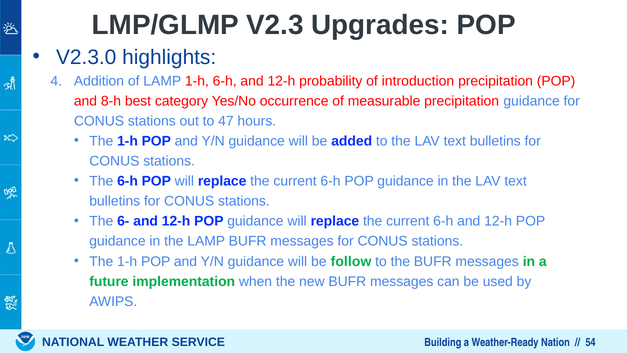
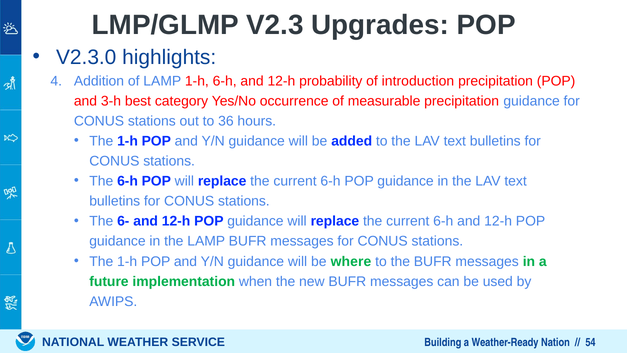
8-h: 8-h -> 3-h (111, 101)
47: 47 -> 36 (226, 121)
follow: follow -> where (351, 261)
